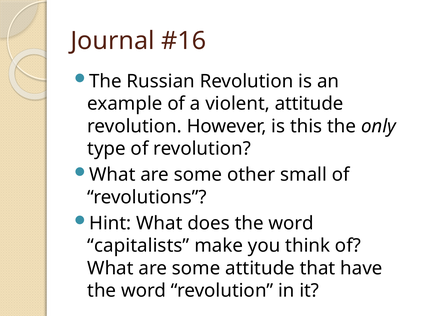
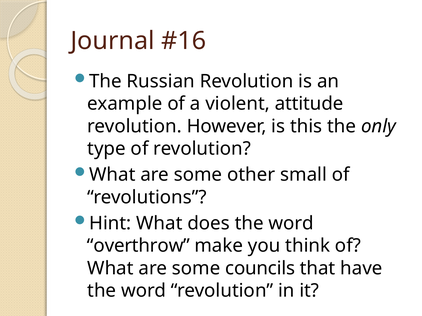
capitalists: capitalists -> overthrow (138, 246)
some attitude: attitude -> councils (260, 269)
